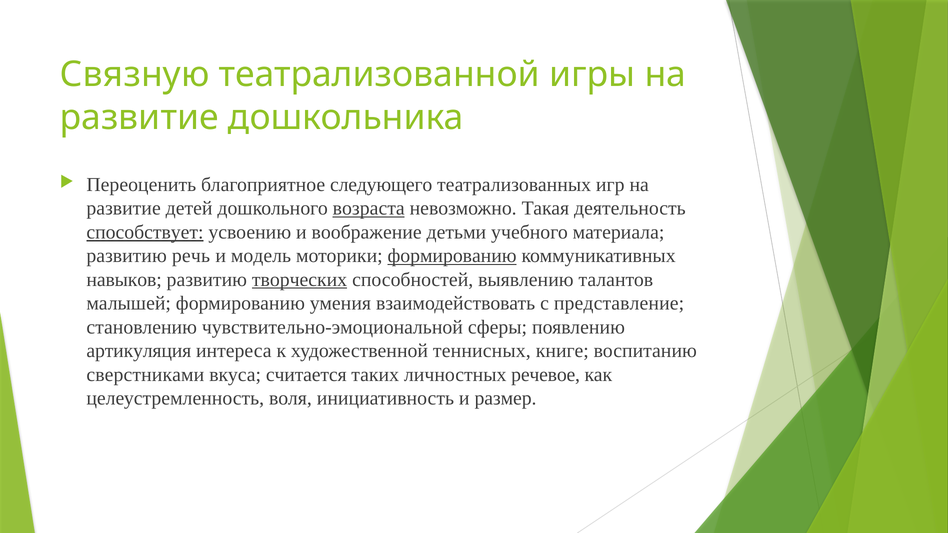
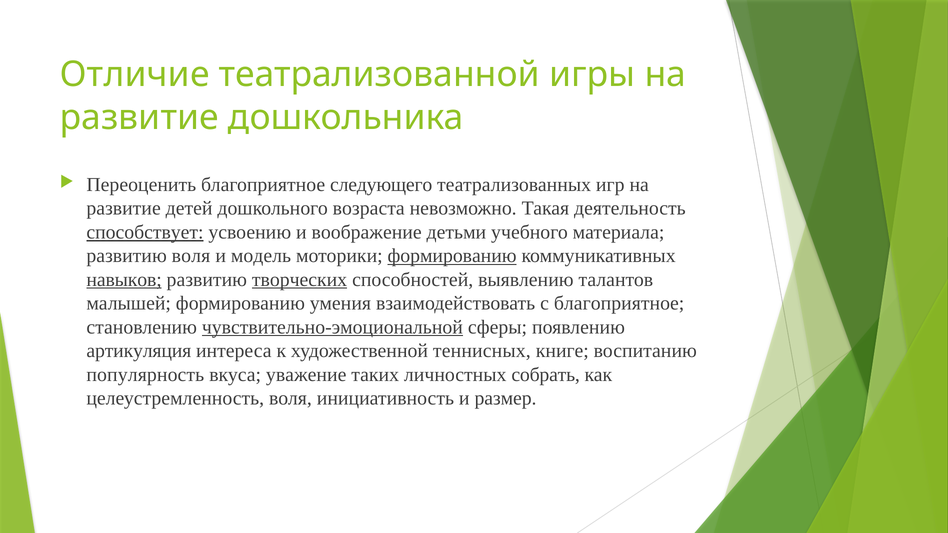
Связную: Связную -> Отличие (135, 75)
возраста underline: present -> none (369, 209)
развитию речь: речь -> воля (191, 256)
навыков underline: none -> present (124, 280)
с представление: представление -> благоприятное (619, 304)
чувствительно-эмоциональной underline: none -> present (332, 327)
сверстниками: сверстниками -> популярность (145, 375)
считается: считается -> уважение (306, 375)
речевое: речевое -> собрать (546, 375)
